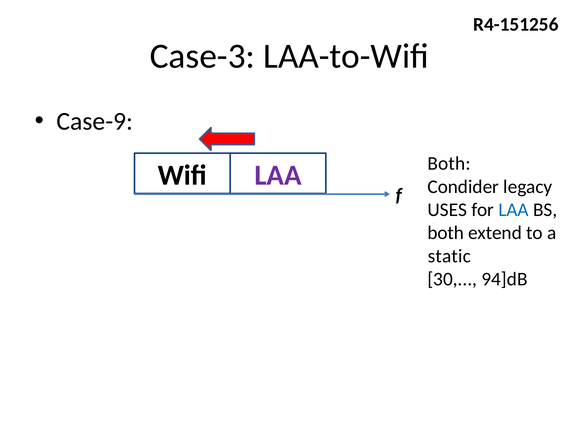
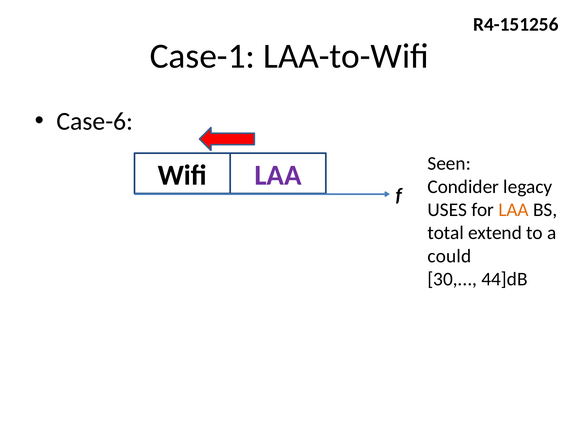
Case-3: Case-3 -> Case-1 (202, 56)
Case-9: Case-9 -> Case-6 (95, 121)
Both: Both -> Seen (449, 164)
LAA colour: blue -> orange (514, 210)
both: both -> total (446, 233)
static: static -> could (449, 256)
94]dB: 94]dB -> 44]dB (504, 279)
